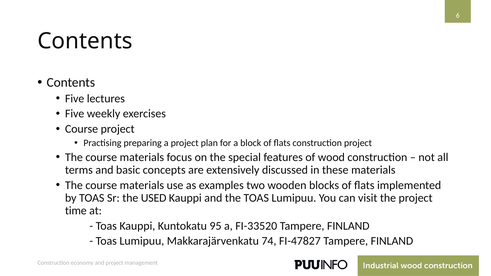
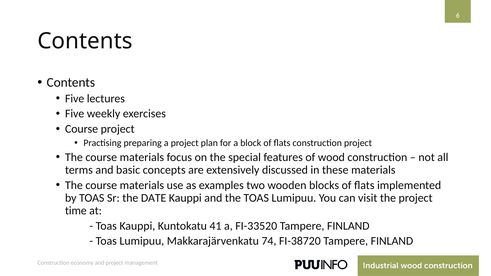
USED: USED -> DATE (154, 198)
95: 95 -> 41 (216, 226)
FI-47827: FI-47827 -> FI-38720 (300, 241)
